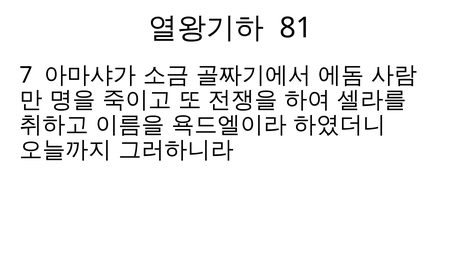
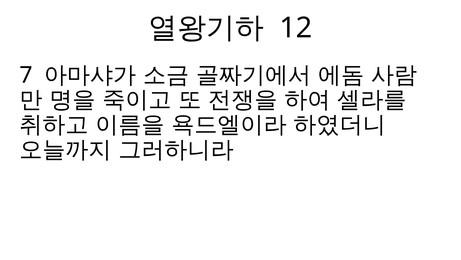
81: 81 -> 12 (296, 28)
